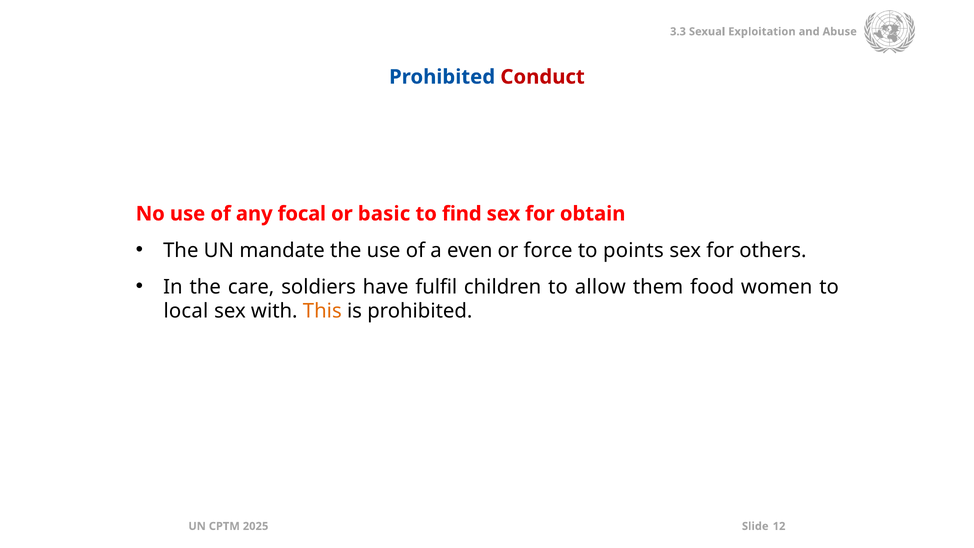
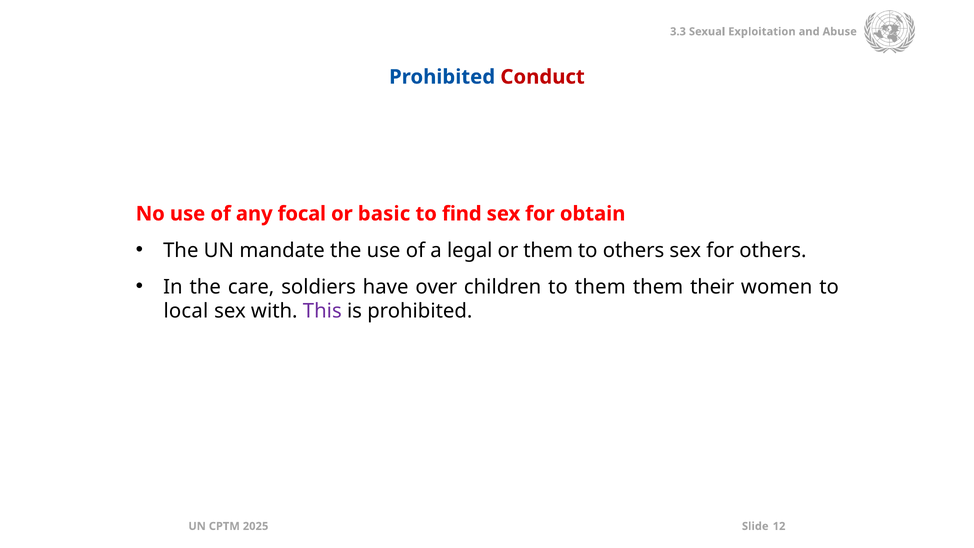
even: even -> legal (470, 250)
or force: force -> them (548, 250)
to points: points -> others (634, 250)
fulfil: fulfil -> over (436, 287)
to allow: allow -> them (600, 287)
food: food -> their (712, 287)
This colour: orange -> purple (322, 311)
